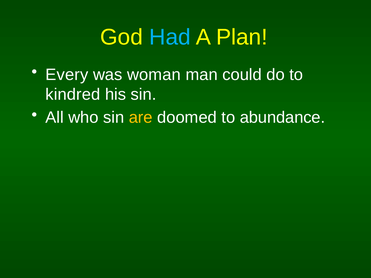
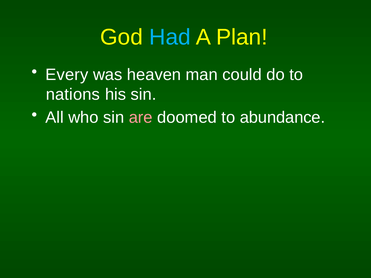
woman: woman -> heaven (154, 75)
kindred: kindred -> nations (73, 95)
are colour: yellow -> pink (141, 118)
